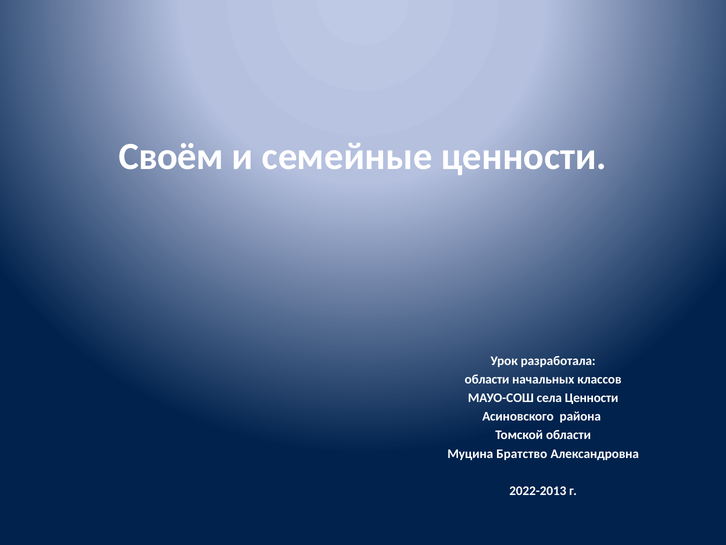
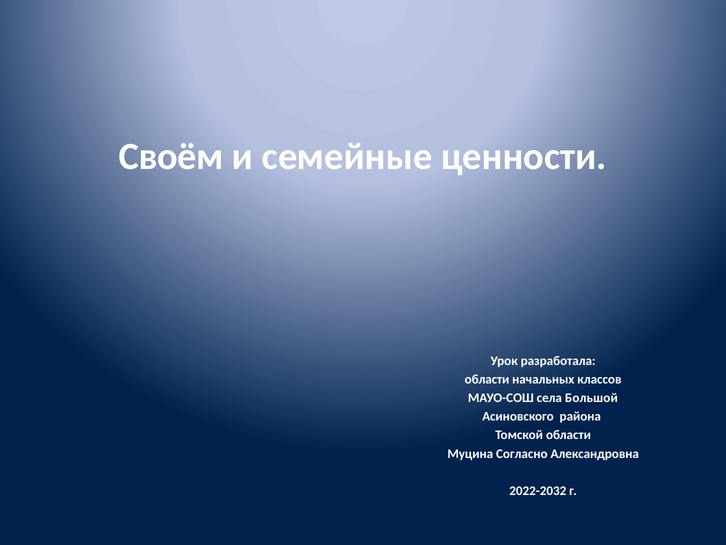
села Ценности: Ценности -> Большой (591, 398)
Братство: Братство -> Согласно (522, 453)
2022-2013: 2022-2013 -> 2022-2032 (538, 490)
